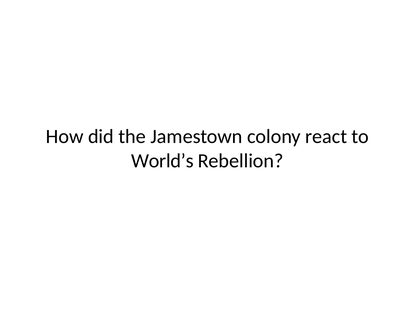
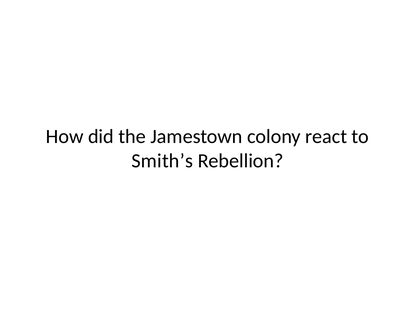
World’s: World’s -> Smith’s (162, 161)
